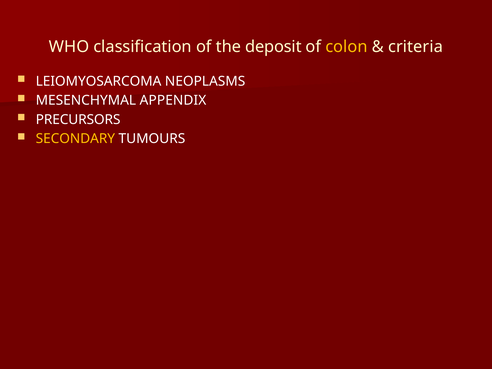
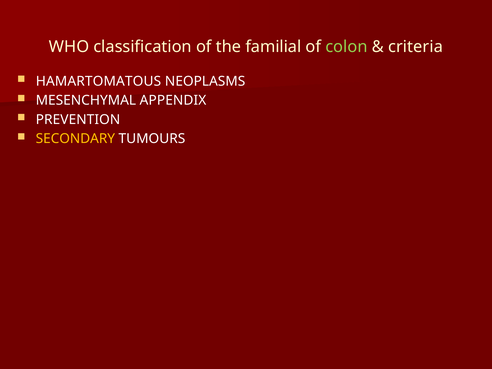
deposit: deposit -> familial (273, 47)
colon colour: yellow -> light green (346, 47)
LEIOMYOSARCOMA: LEIOMYOSARCOMA -> HAMARTOMATOUS (98, 81)
PRECURSORS: PRECURSORS -> PREVENTION (78, 120)
